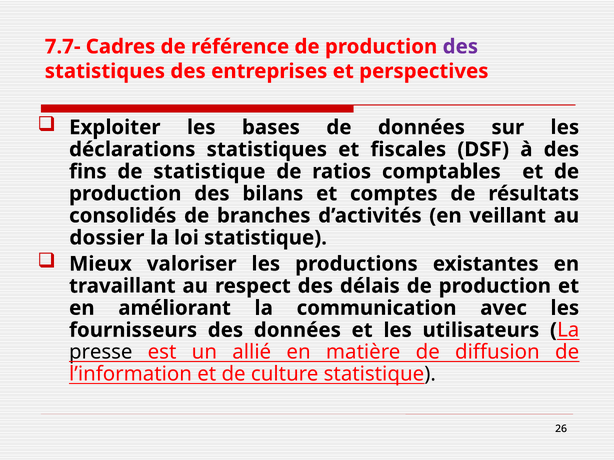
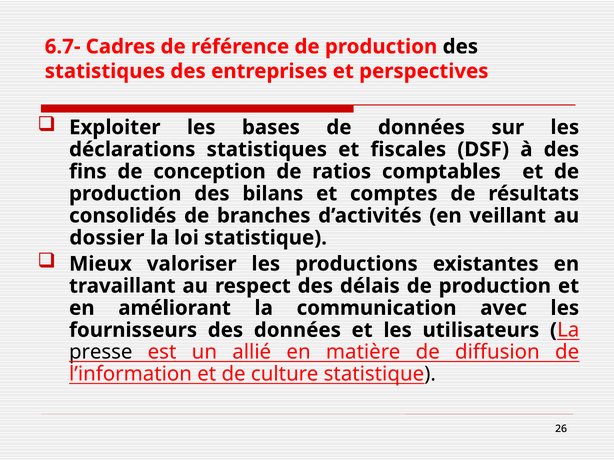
7.7-: 7.7- -> 6.7- (63, 47)
des colour: purple -> black (460, 47)
de statistique: statistique -> conception (209, 172)
